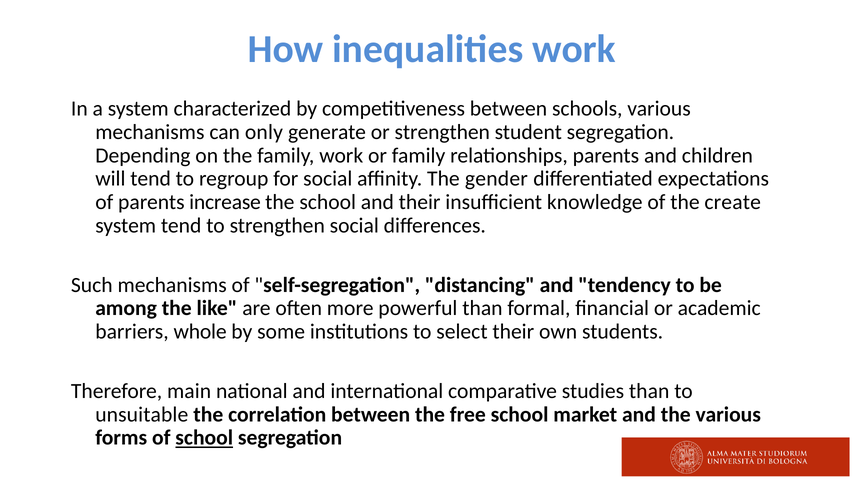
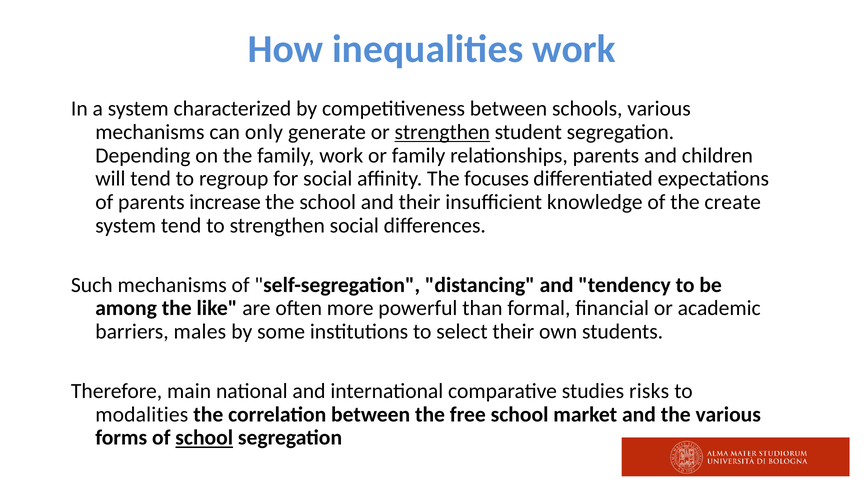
strengthen underline: none -> present (442, 132)
gender: gender -> focuses (497, 179)
whole: whole -> males (200, 332)
studies than: than -> risks (649, 391)
unsuitable: unsuitable -> modalities (142, 415)
